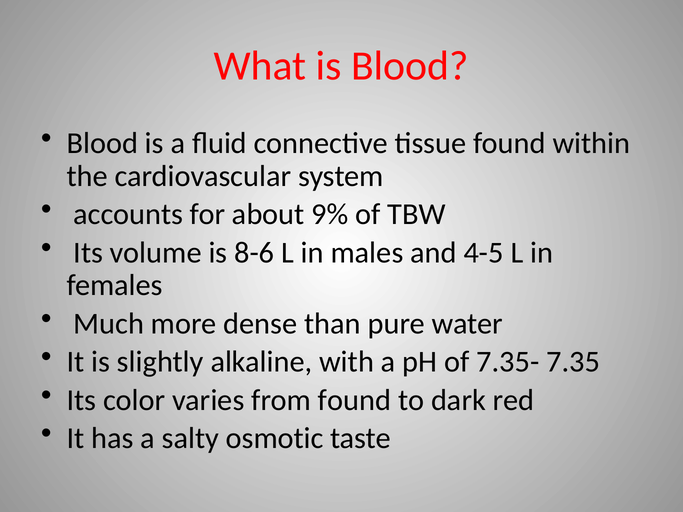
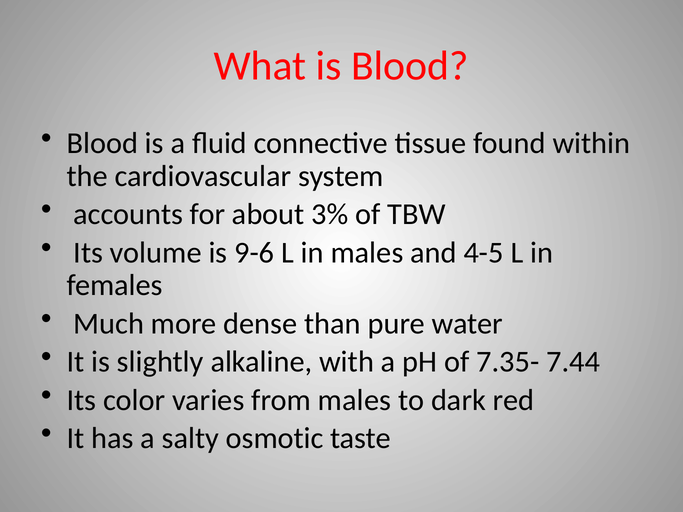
9%: 9% -> 3% (330, 214)
8-6: 8-6 -> 9-6 (254, 253)
7.35: 7.35 -> 7.44 (573, 362)
from found: found -> males (355, 400)
